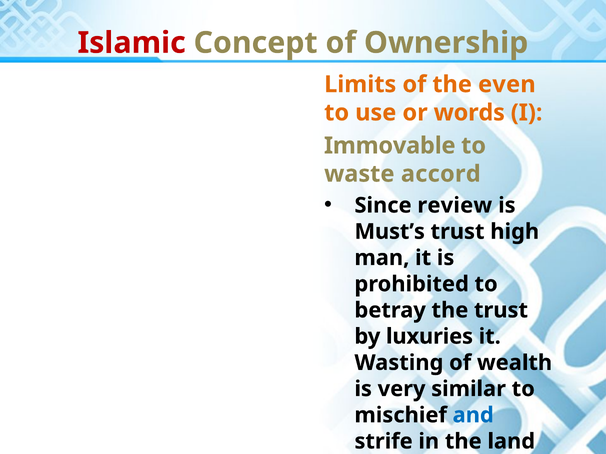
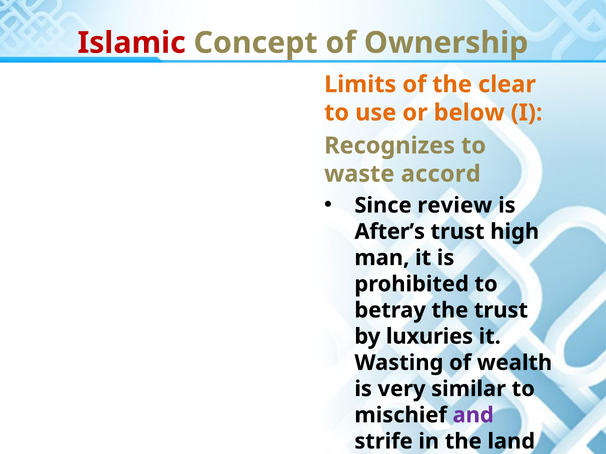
even: even -> clear (507, 84)
words: words -> below (469, 113)
Immovable: Immovable -> Recognizes (390, 146)
Must’s: Must’s -> After’s (390, 232)
and colour: blue -> purple (473, 416)
